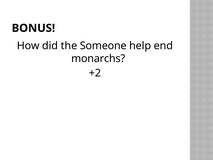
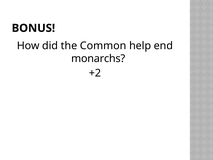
Someone: Someone -> Common (103, 46)
